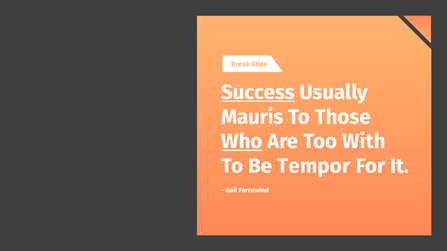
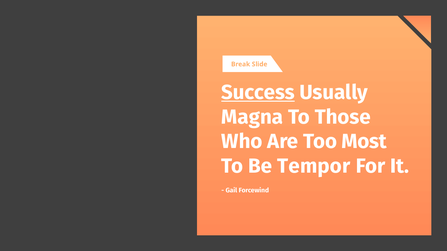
Mauris: Mauris -> Magna (252, 117)
Who underline: present -> none (242, 142)
With: With -> Most (364, 142)
